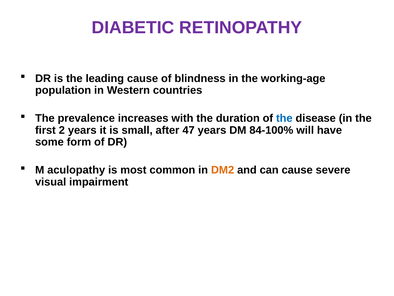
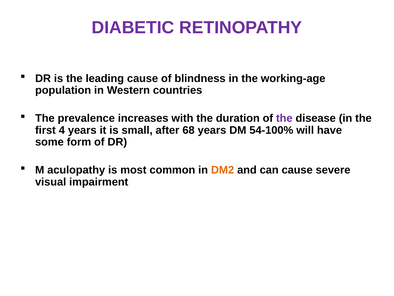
the colour: blue -> purple (284, 118)
2: 2 -> 4 (62, 130)
47: 47 -> 68 (189, 130)
84-100%: 84-100% -> 54-100% (271, 130)
